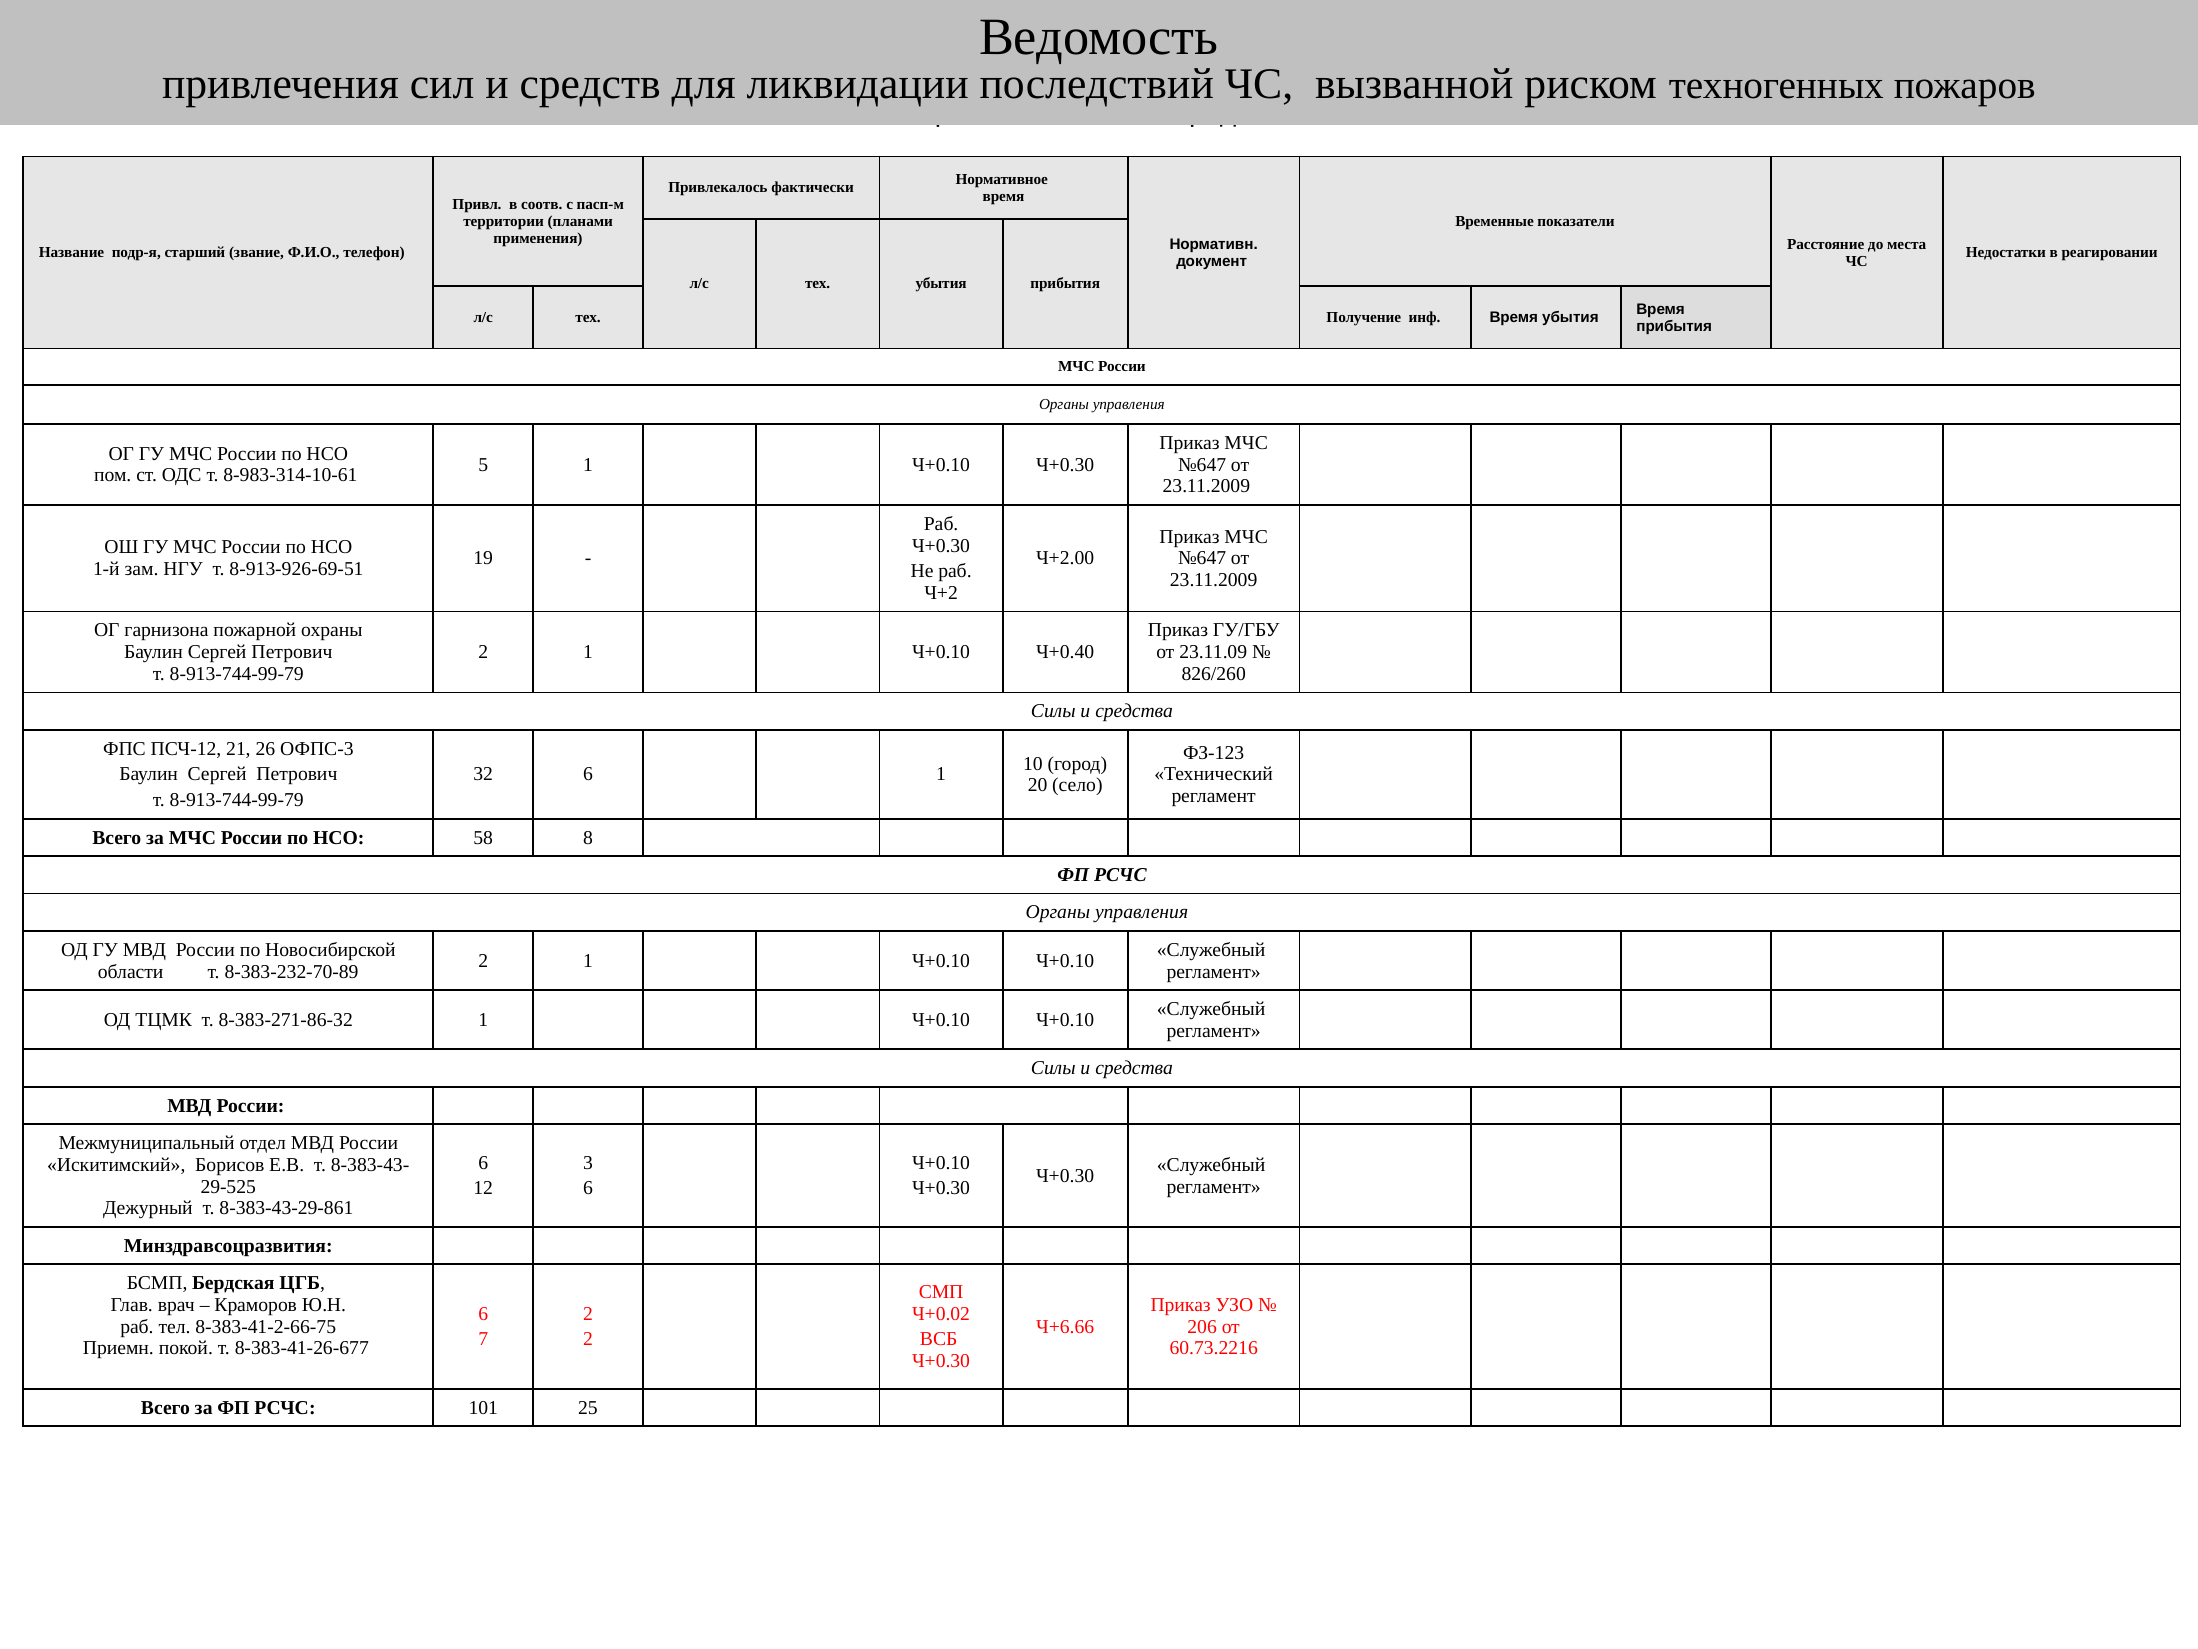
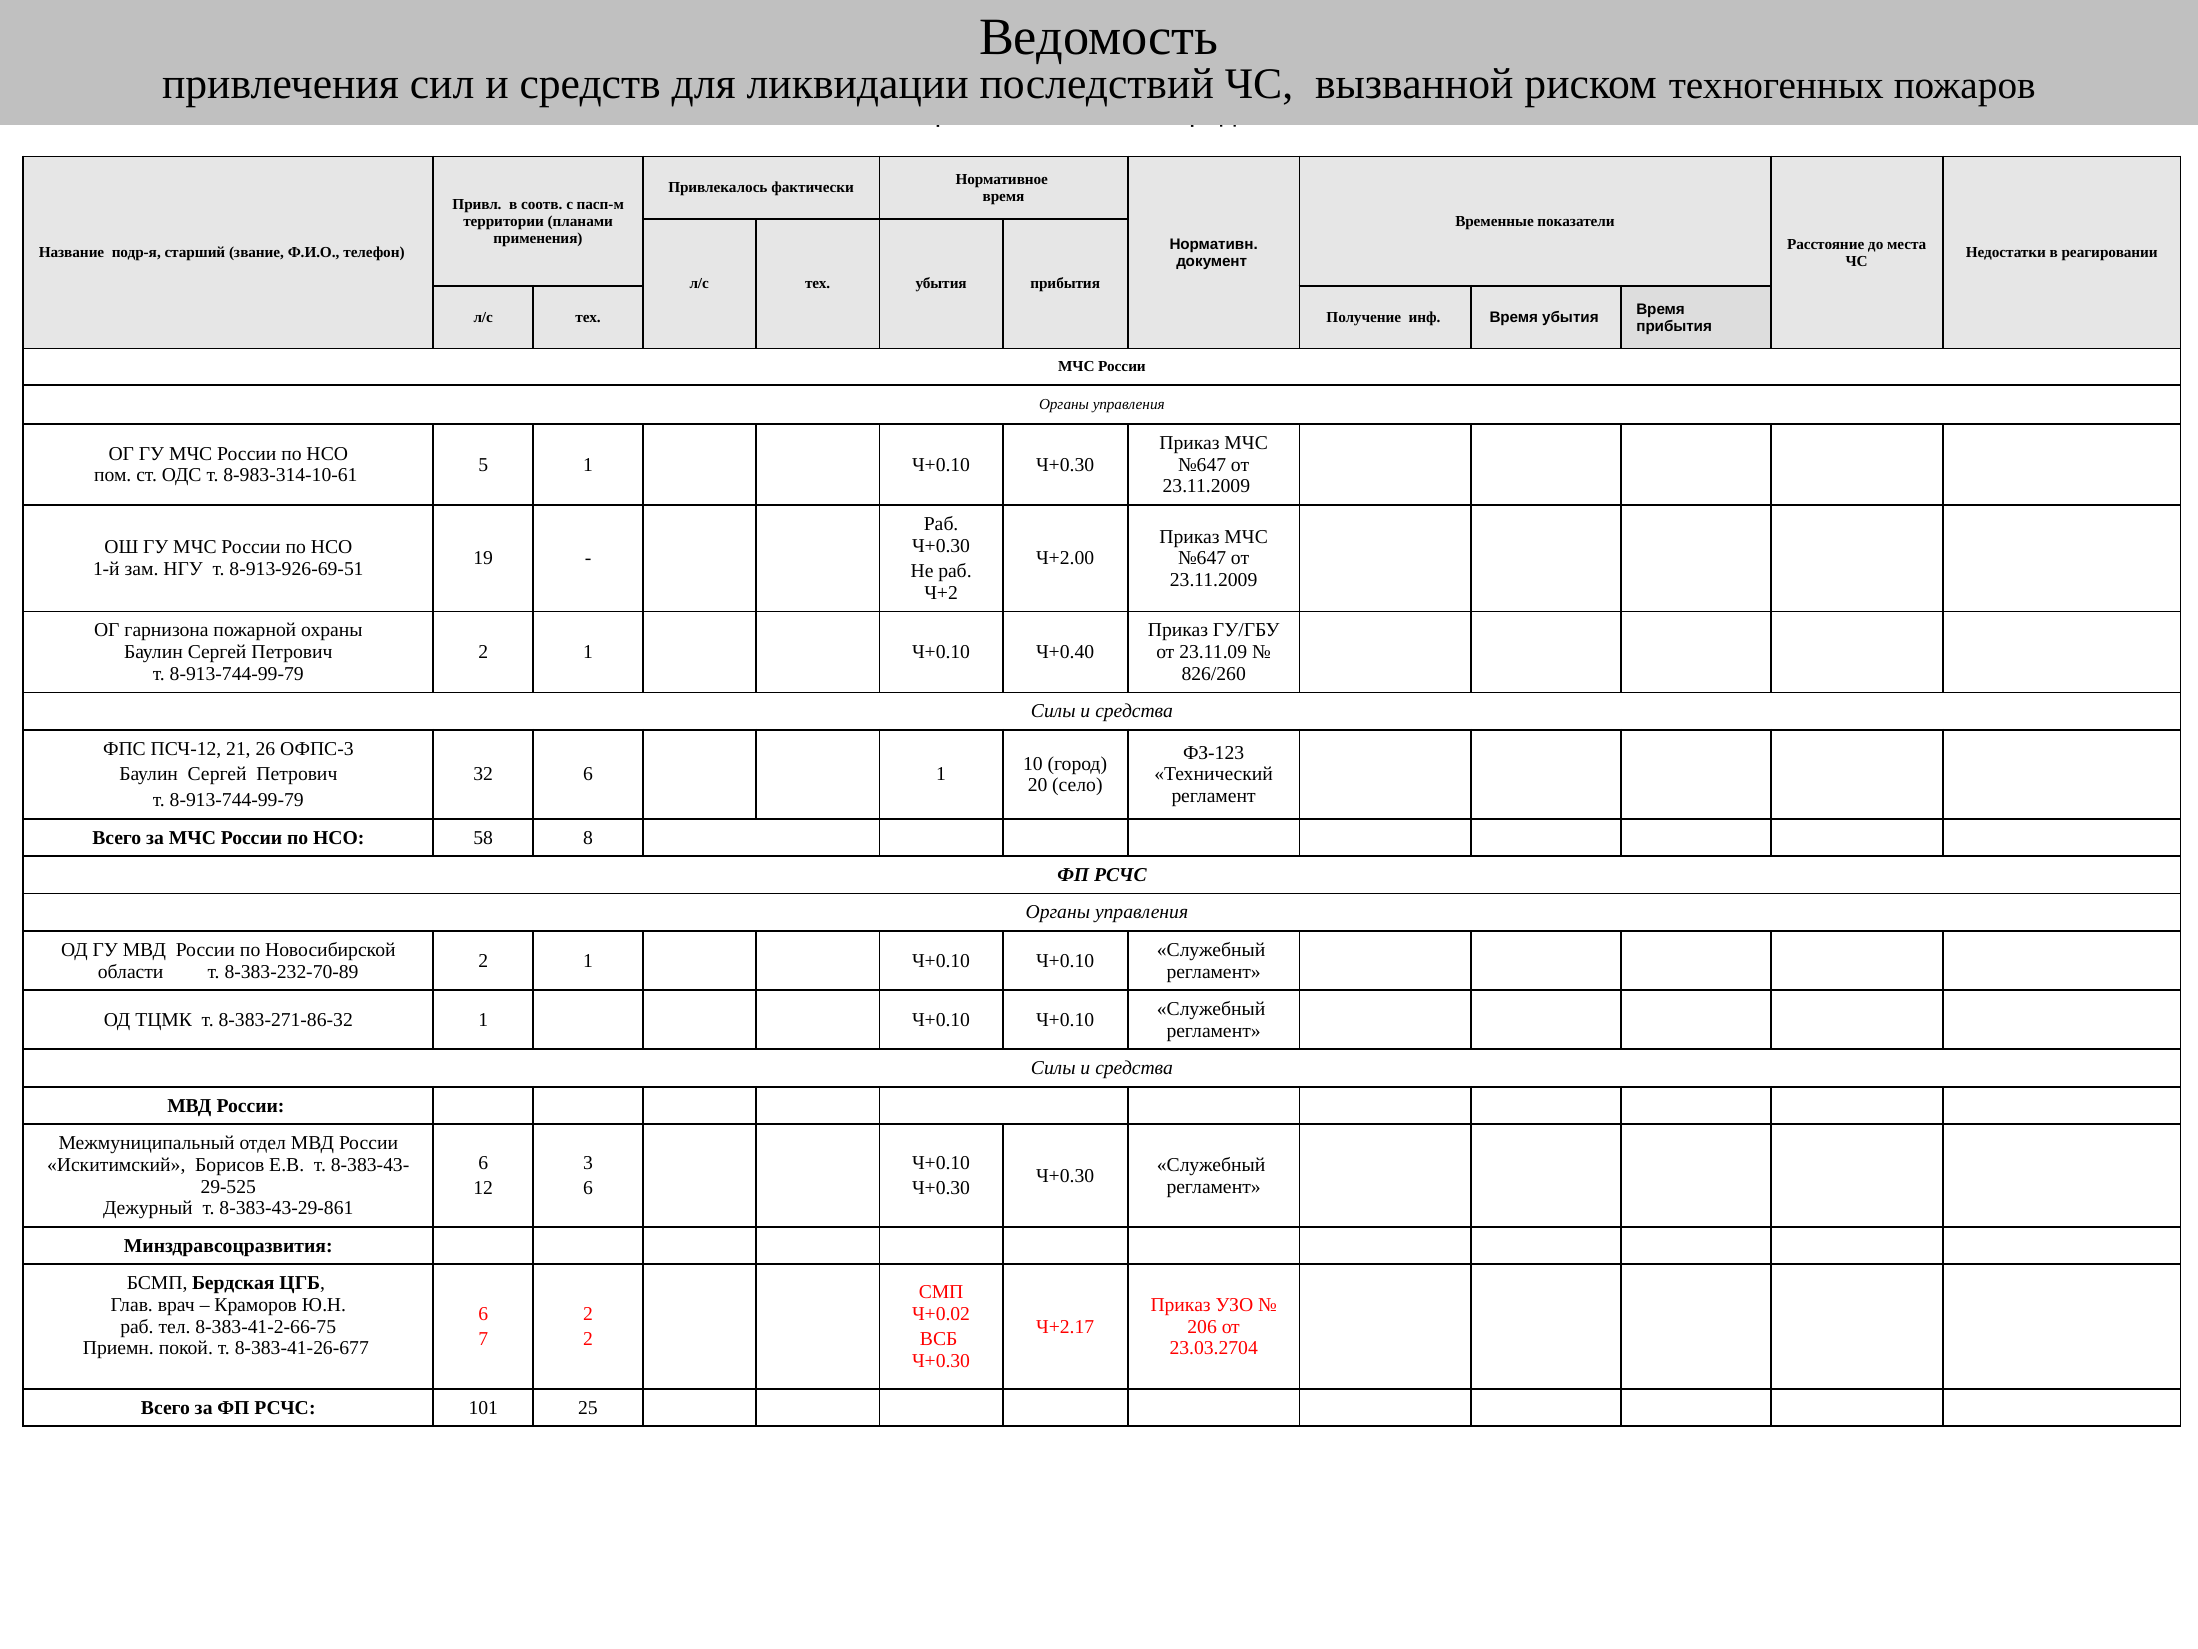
Ч+6.66: Ч+6.66 -> Ч+2.17 (1065, 1326)
60.73.2216: 60.73.2216 -> 23.03.2704 (1214, 1348)
